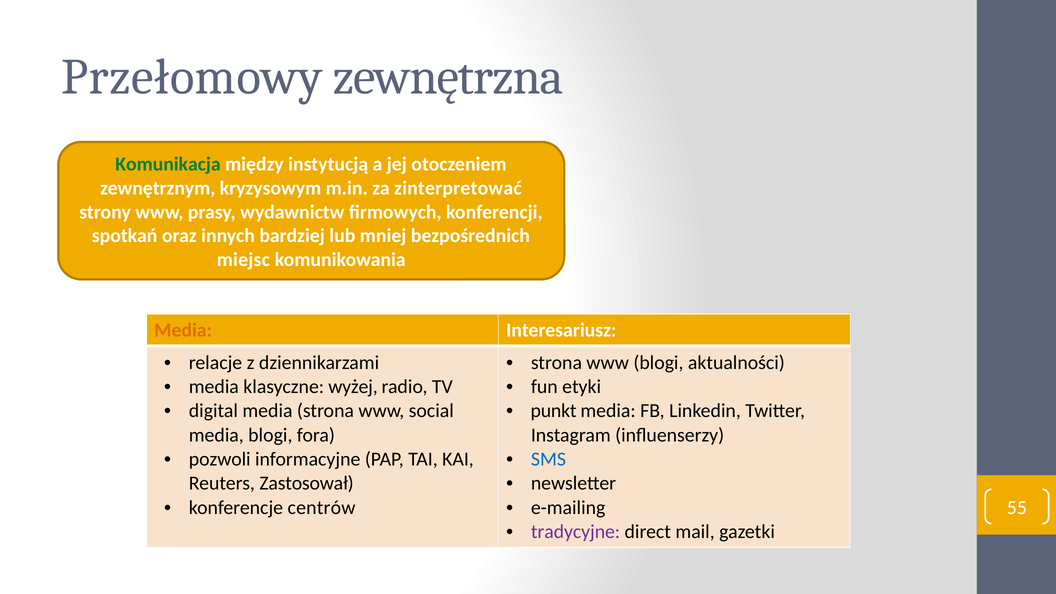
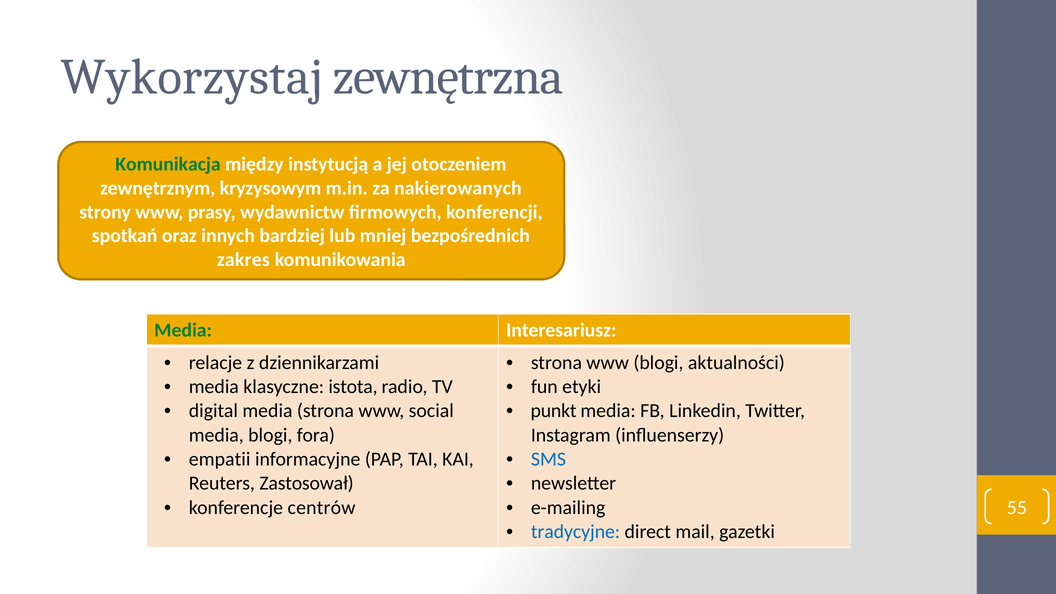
Przełomowy: Przełomowy -> Wykorzystaj (192, 77)
zinterpretować: zinterpretować -> nakierowanych (458, 188)
miejsc: miejsc -> zakres (243, 260)
Media colour: orange -> green (183, 330)
wyżej: wyżej -> istota (353, 387)
pozwoli: pozwoli -> empatii (220, 459)
tradycyjne colour: purple -> blue (576, 532)
